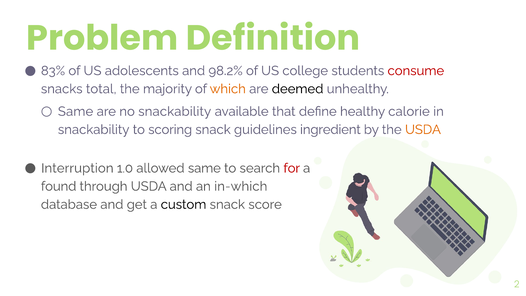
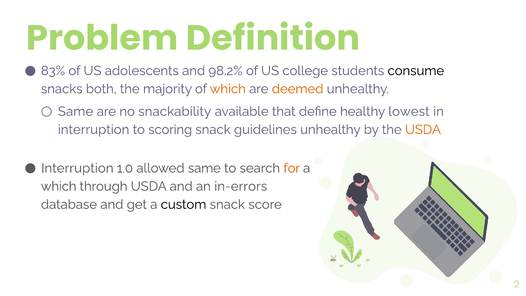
consume colour: red -> black (416, 71)
total: total -> both (101, 89)
deemed colour: black -> orange (298, 89)
calorie: calorie -> lowest (409, 111)
snackability: snackability -> interruption (94, 130)
guidelines ingredient: ingredient -> unhealthy (330, 130)
for colour: red -> orange (292, 168)
found: found -> which (59, 186)
in-which: in-which -> in-errors (241, 186)
